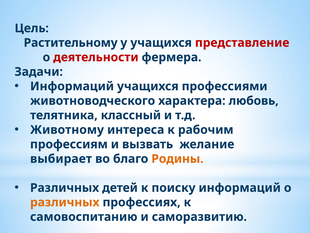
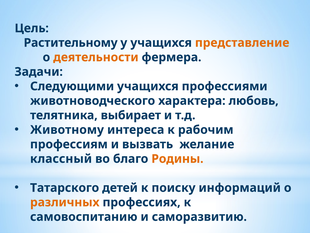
представление colour: red -> orange (242, 43)
деятельности colour: red -> orange (96, 57)
Информаций: Информаций -> Следующими (72, 86)
классный: классный -> выбирает (131, 115)
выбирает: выбирает -> классный (61, 158)
Различных: Различных -> Татарского (65, 187)
